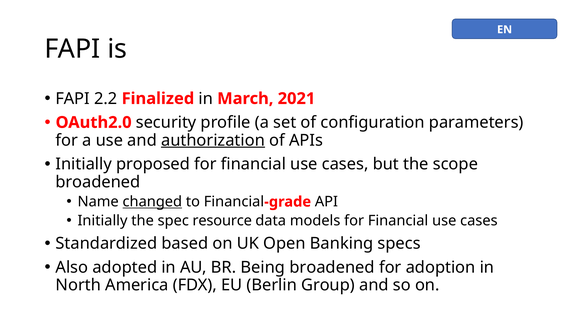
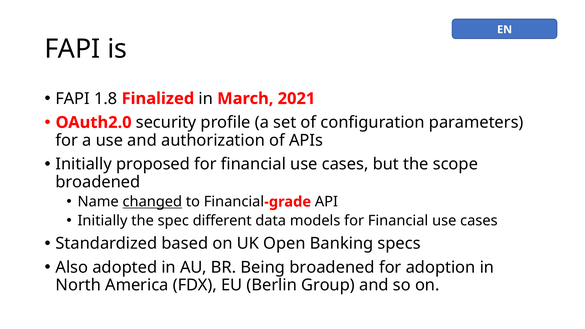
2.2: 2.2 -> 1.8 (106, 99)
authorization underline: present -> none (213, 140)
resource: resource -> different (222, 221)
